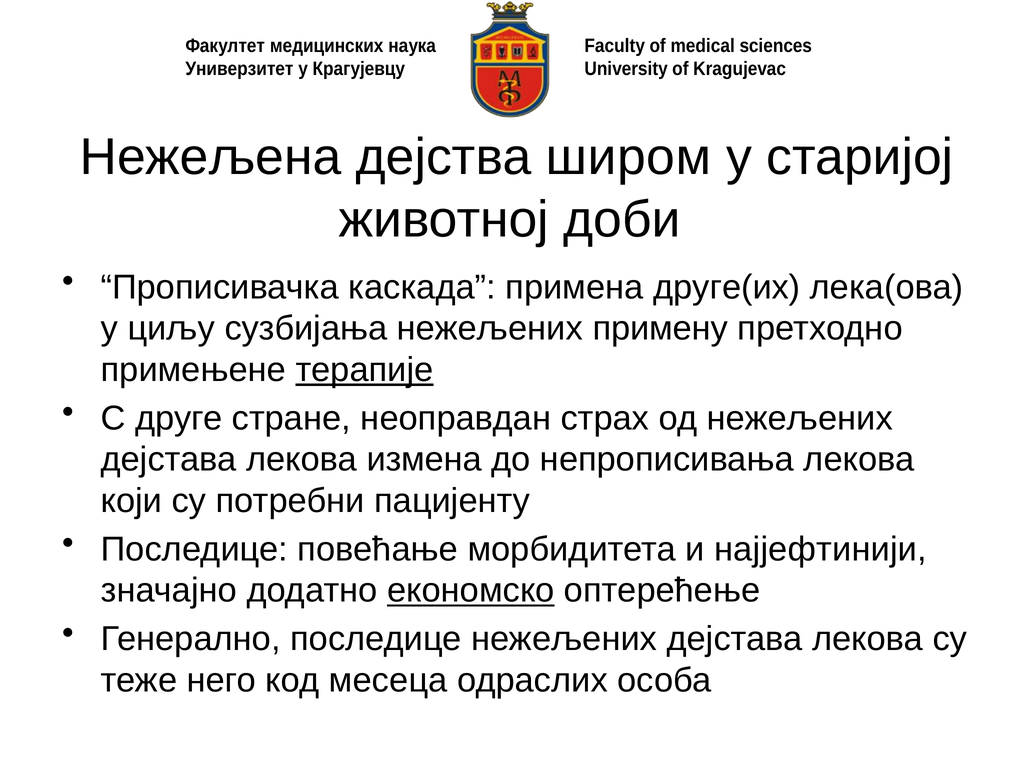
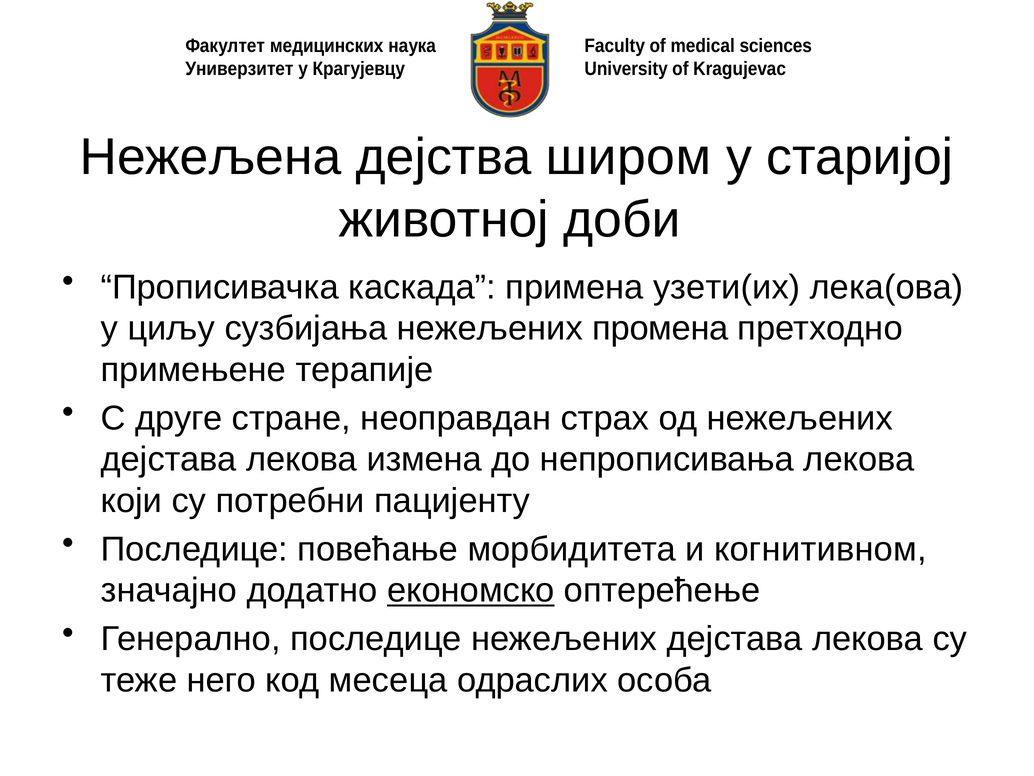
друге(их: друге(их -> узети(их (727, 287)
примену: примену -> промена (660, 328)
терапије underline: present -> none (364, 370)
најјефтинији: најјефтинији -> когнитивном (820, 549)
